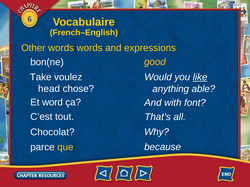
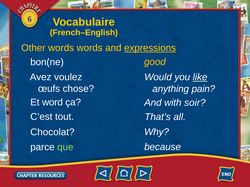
expressions underline: none -> present (150, 48)
Take: Take -> Avez (41, 77)
head: head -> œufs (49, 89)
able: able -> pain (203, 89)
font: font -> soir (195, 103)
que colour: yellow -> light green (65, 147)
